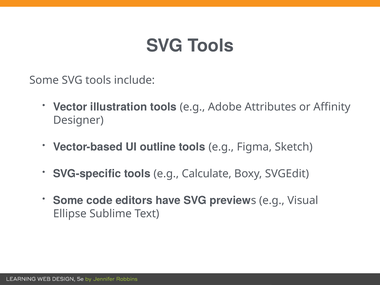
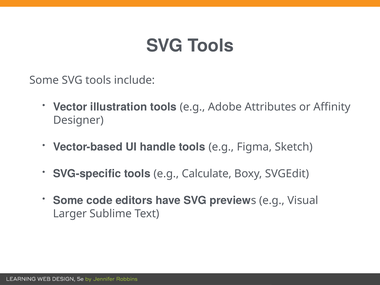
outline: outline -> handle (158, 147)
Ellipse: Ellipse -> Larger (70, 214)
